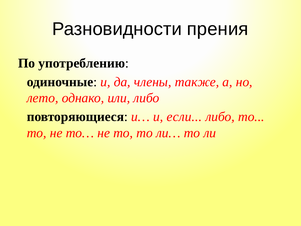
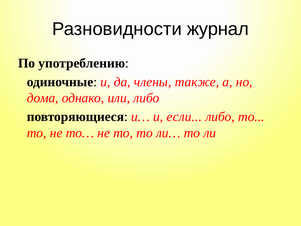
прения: прения -> журнал (218, 29)
лето: лето -> дома (43, 98)
